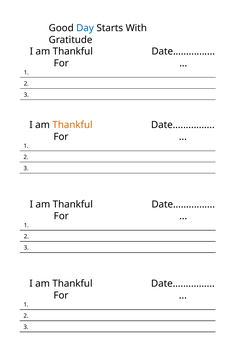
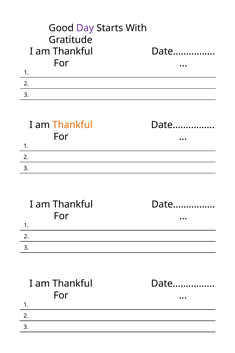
Day colour: blue -> purple (85, 28)
